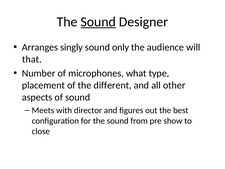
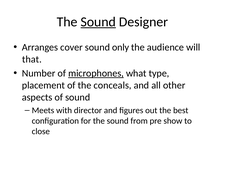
singly: singly -> cover (72, 47)
microphones underline: none -> present (96, 73)
different: different -> conceals (113, 85)
